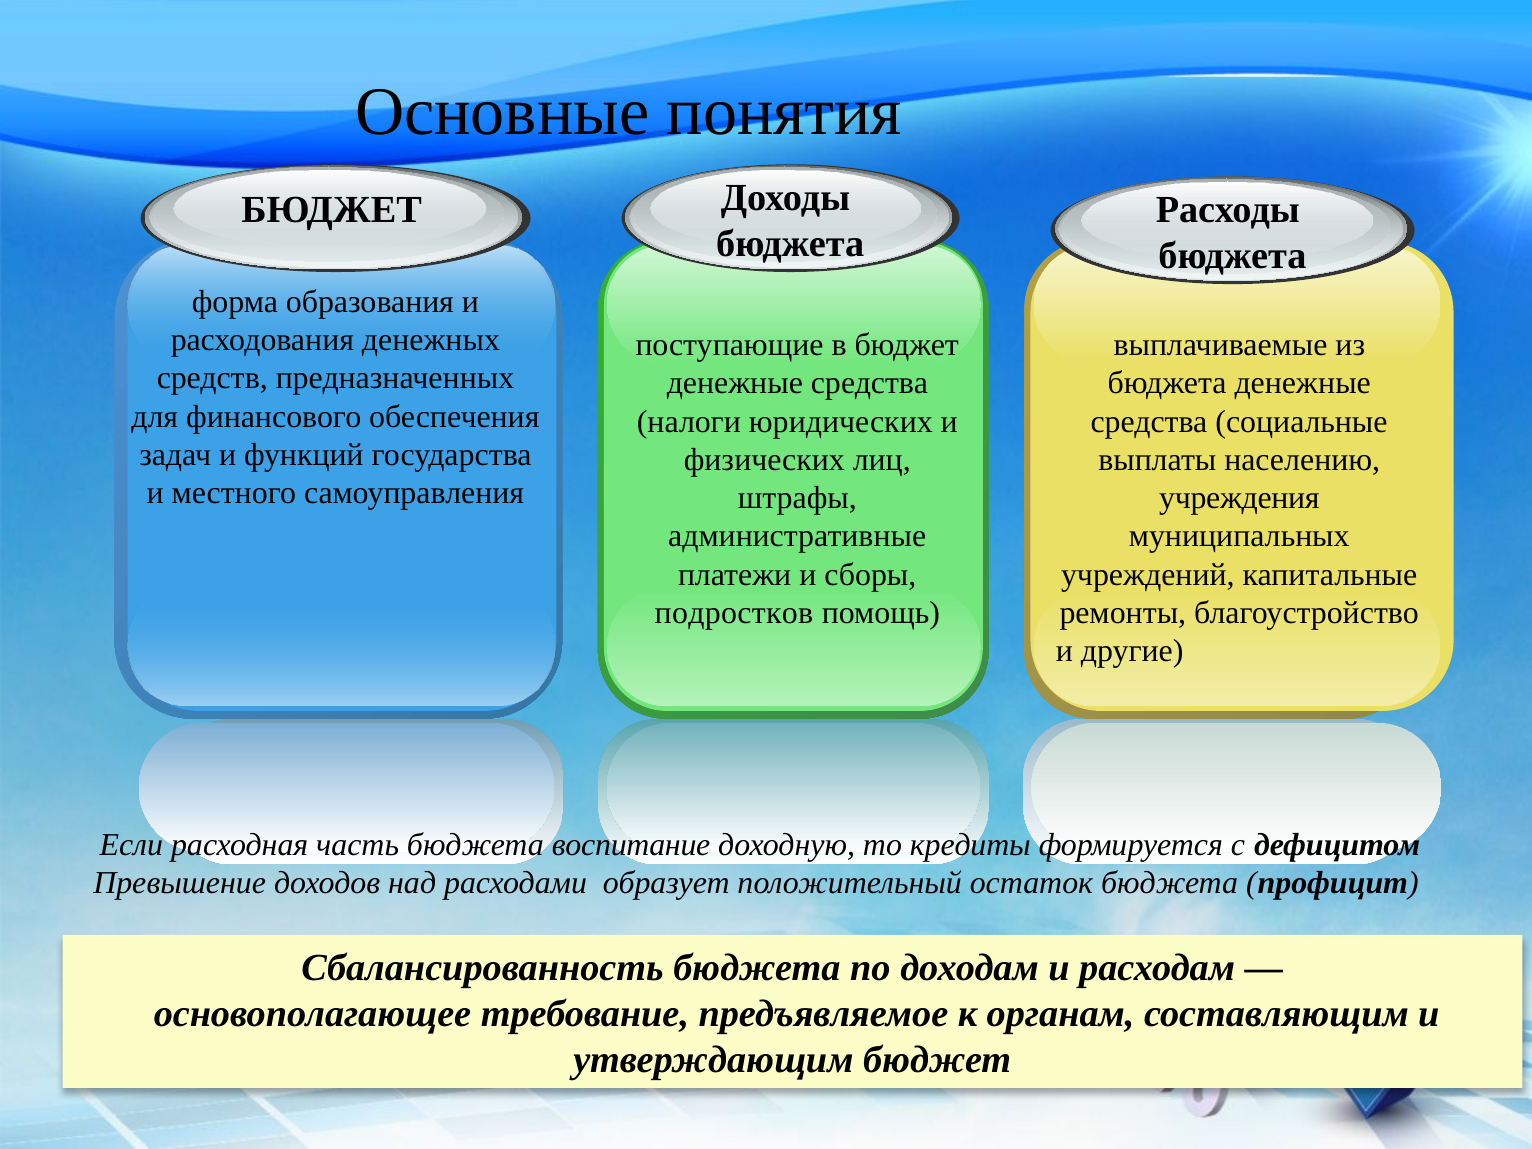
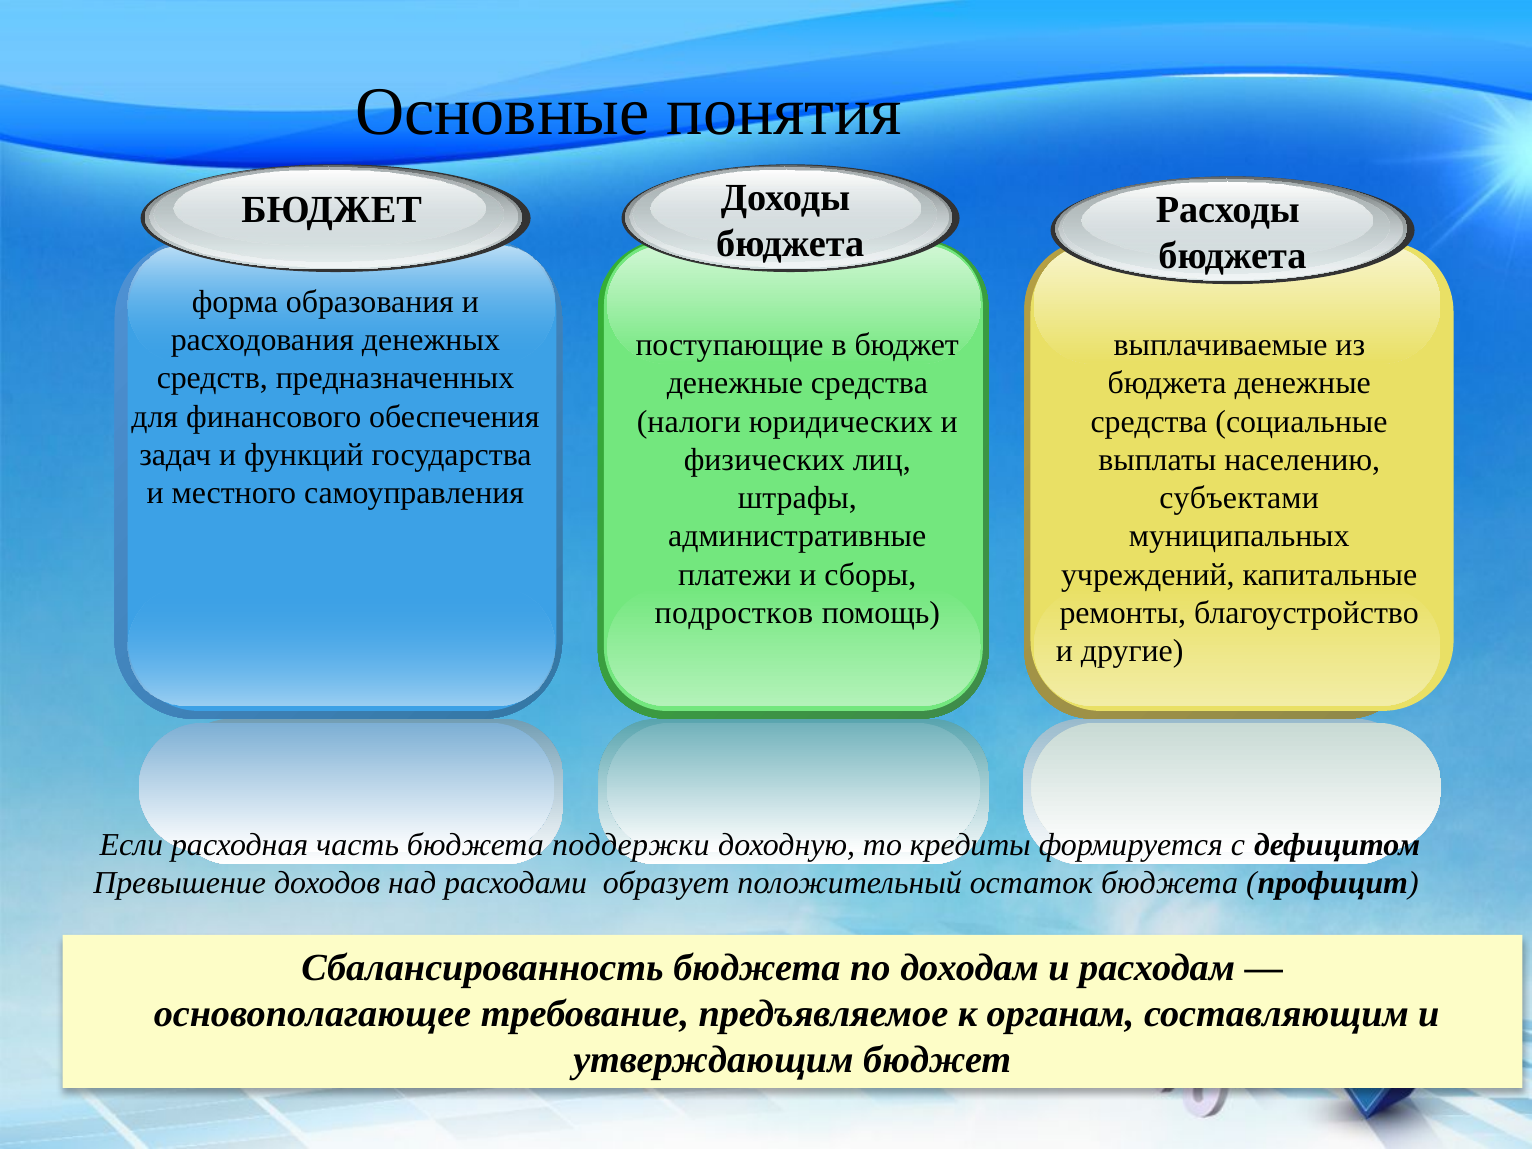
учреждения: учреждения -> субъектами (1239, 498)
воспитание: воспитание -> поддержки (631, 845)
